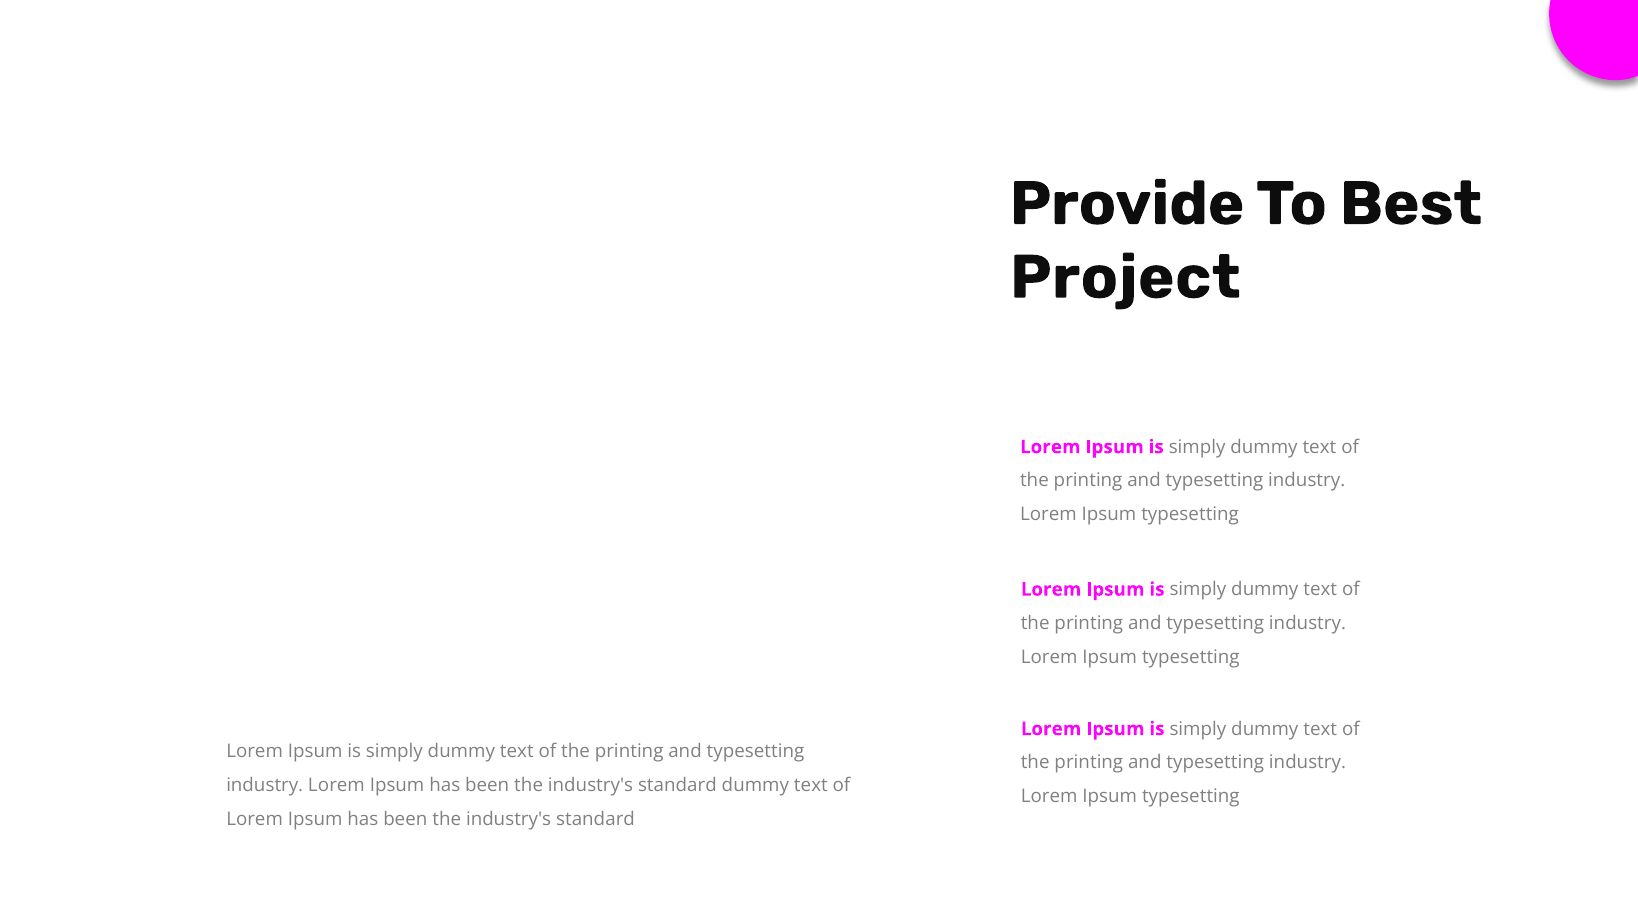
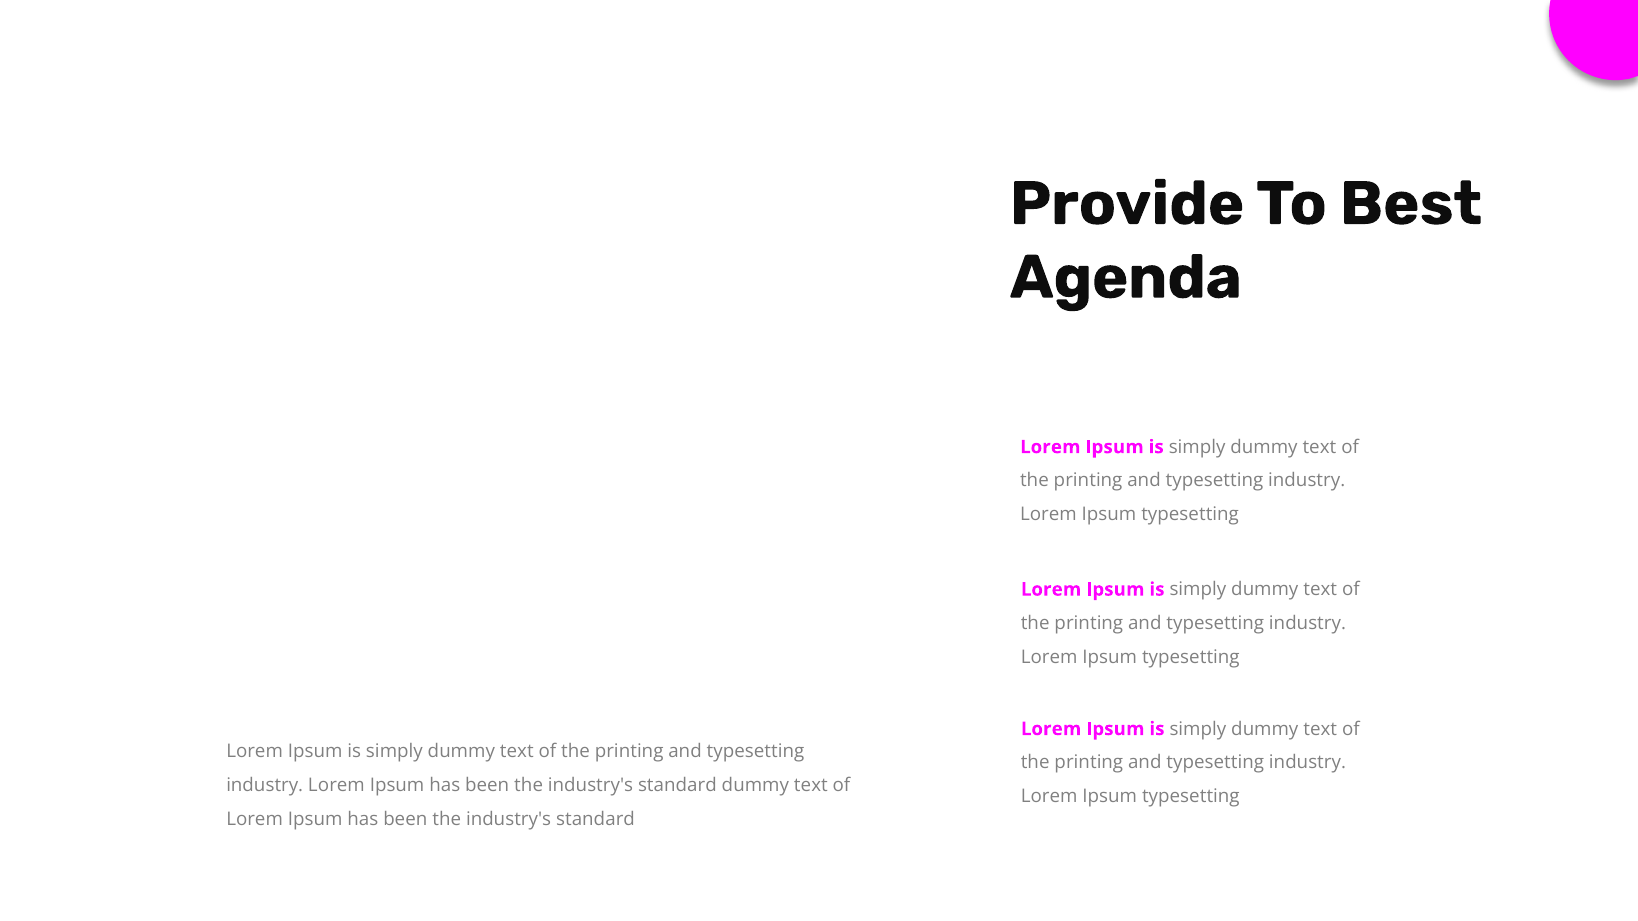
Project: Project -> Agenda (1126, 278)
